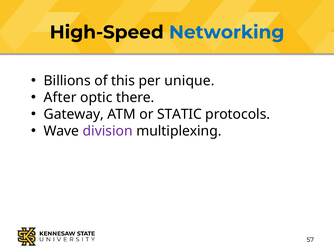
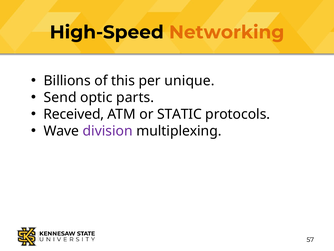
Networking colour: blue -> orange (227, 32)
After: After -> Send (60, 97)
there: there -> parts (135, 97)
Gateway: Gateway -> Received (74, 114)
